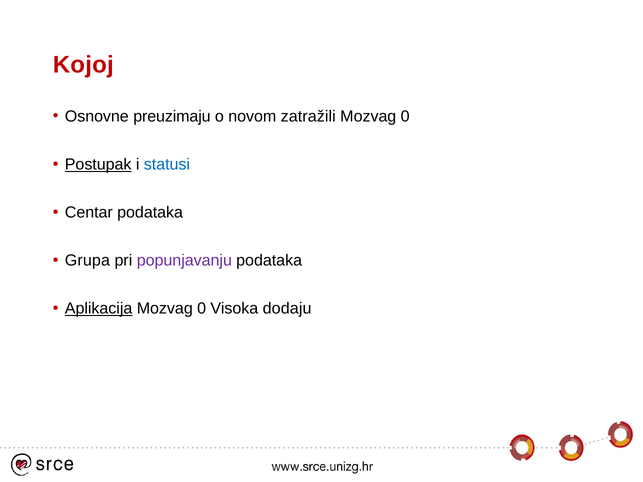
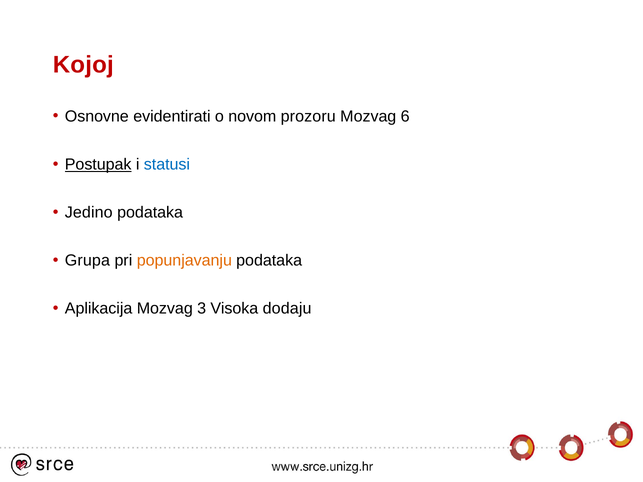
preuzimaju: preuzimaju -> evidentirati (172, 116)
zatražili: zatražili -> prozoru (308, 116)
0: 0 -> 6 (405, 116)
Centar: Centar -> Jedino (89, 213)
popunjavanju colour: purple -> orange (184, 261)
Aplikacija underline: present -> none (99, 309)
0: 0 -> 3 (202, 309)
